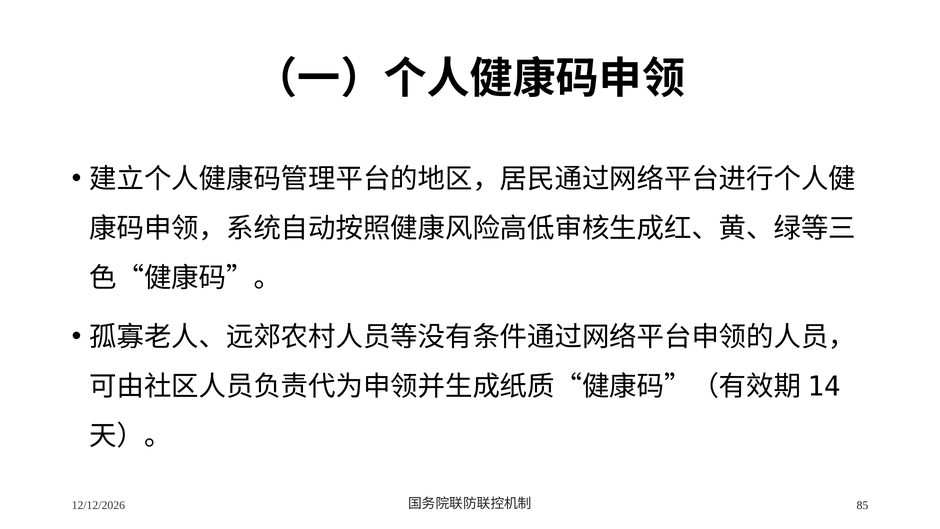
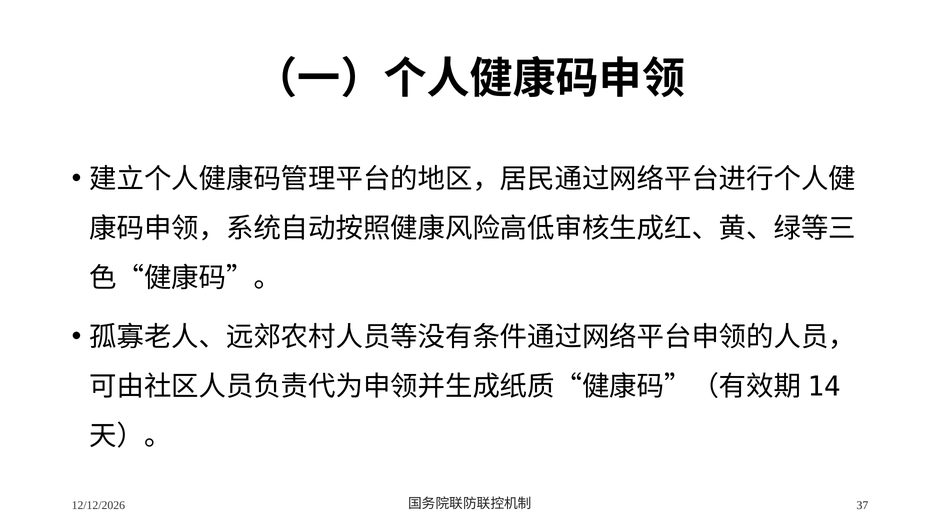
85: 85 -> 37 (862, 505)
